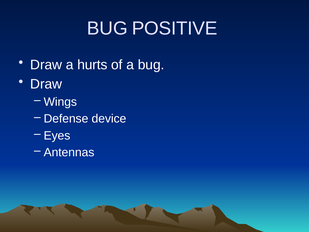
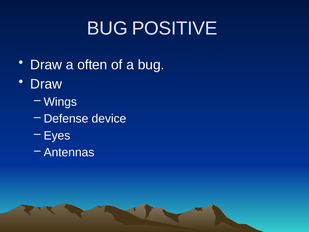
hurts: hurts -> often (92, 65)
